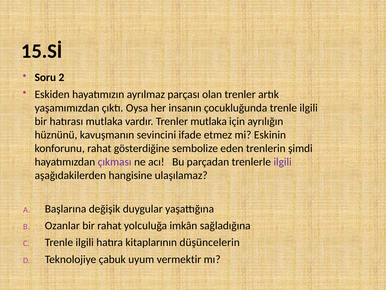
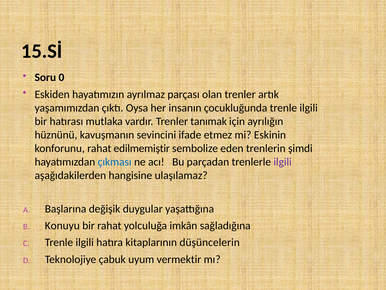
2: 2 -> 0 (61, 77)
Trenler mutlaka: mutlaka -> tanımak (209, 121)
gösterdiğine: gösterdiğine -> edilmemiştir (142, 148)
çıkması colour: purple -> blue (115, 162)
Ozanlar: Ozanlar -> Konuyu (62, 225)
